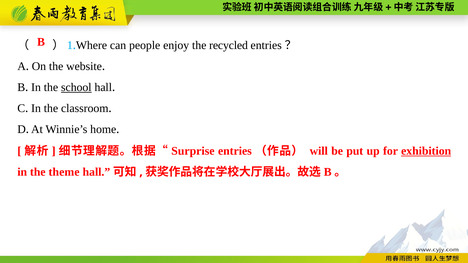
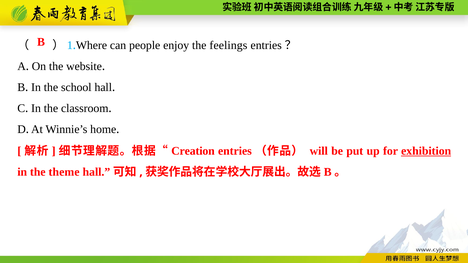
recycled: recycled -> feelings (228, 45)
school underline: present -> none (76, 87)
Surprise: Surprise -> Creation (193, 151)
